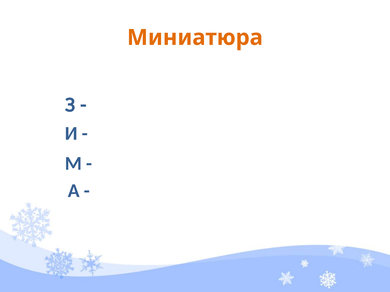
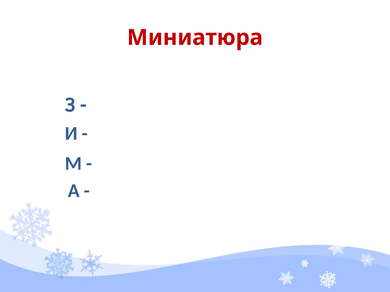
Миниатюра colour: orange -> red (195, 38)
